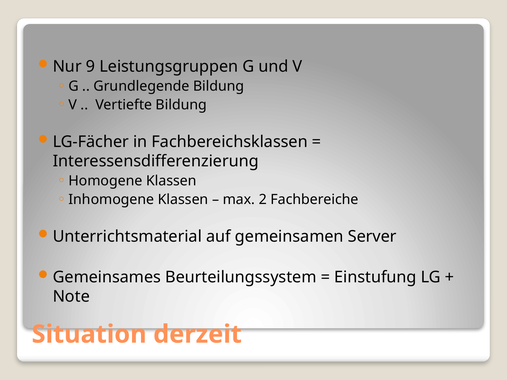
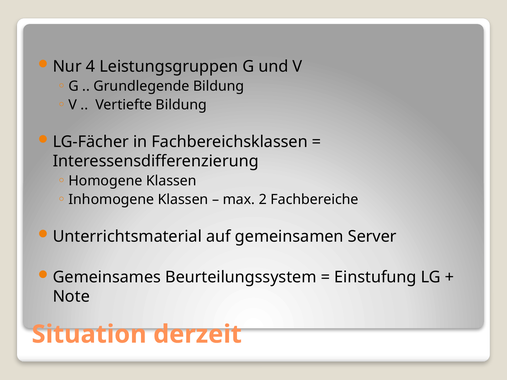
9: 9 -> 4 (91, 66)
